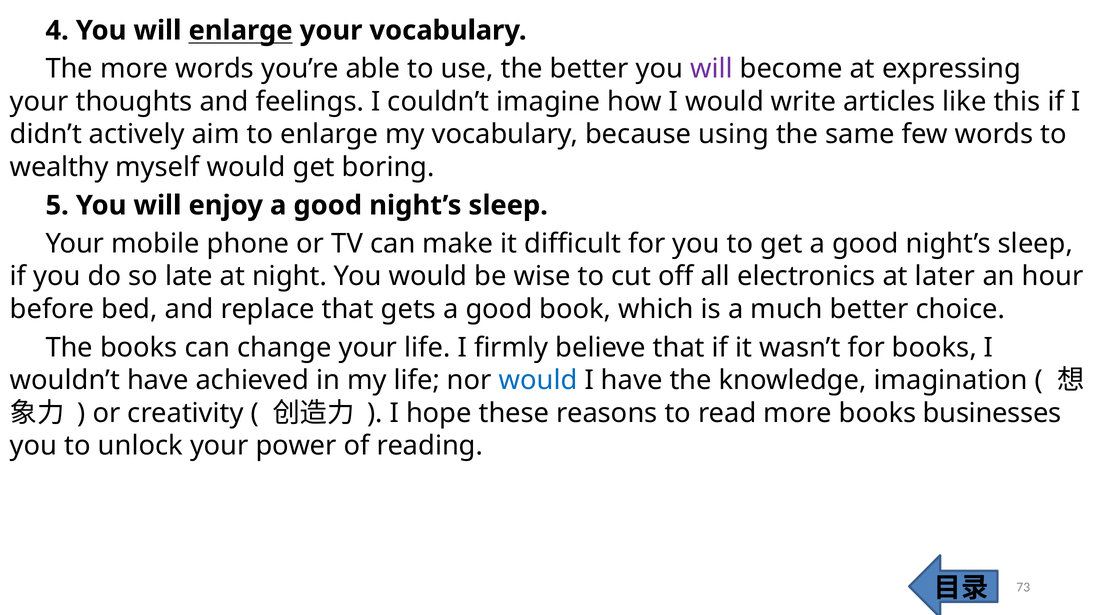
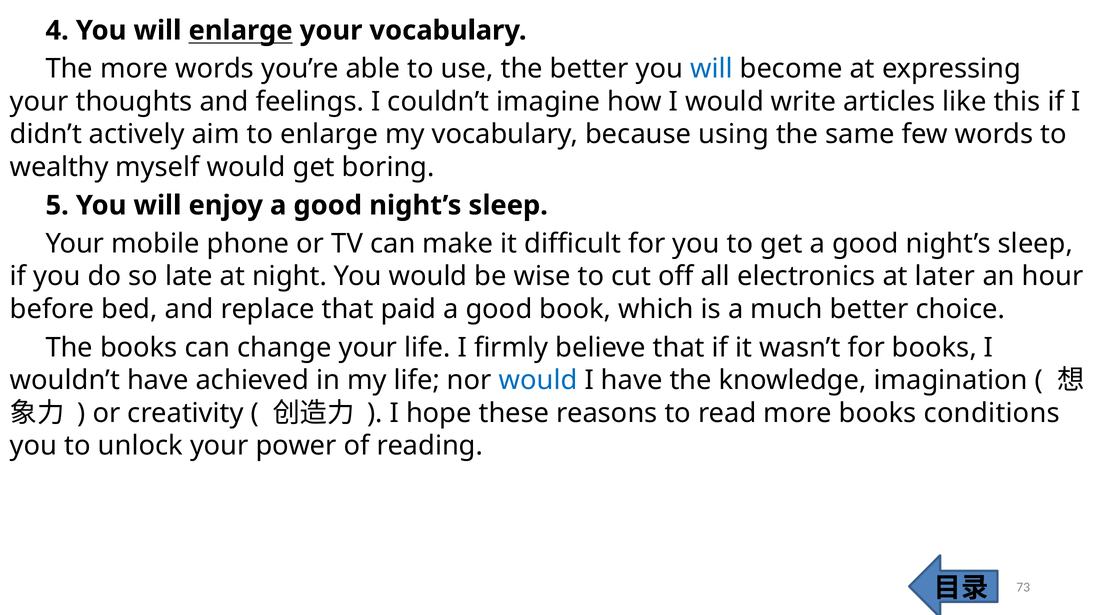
will colour: purple -> blue (711, 69)
gets: gets -> paid (409, 309)
businesses: businesses -> conditions (992, 413)
